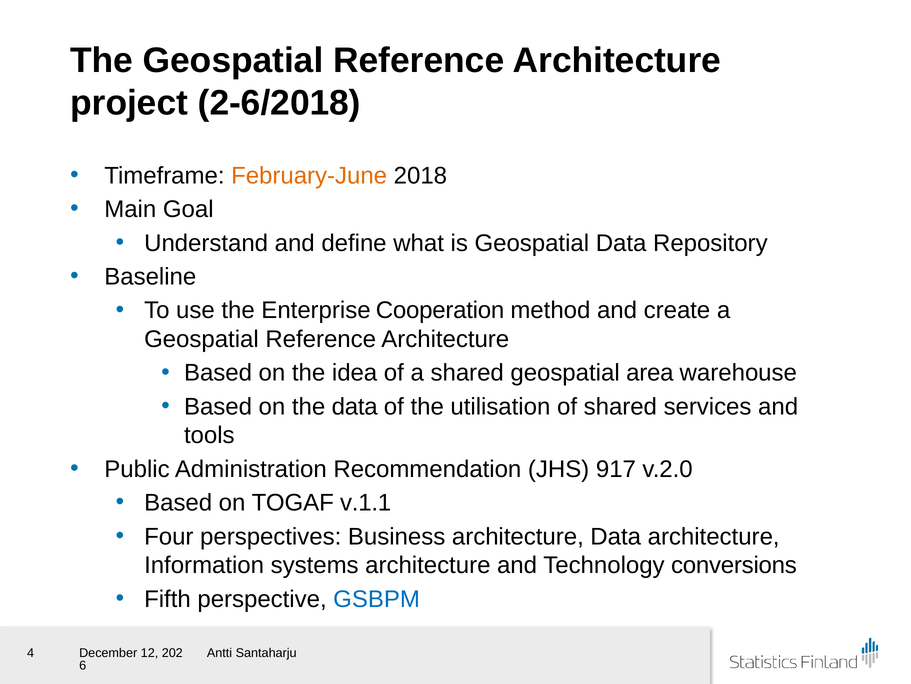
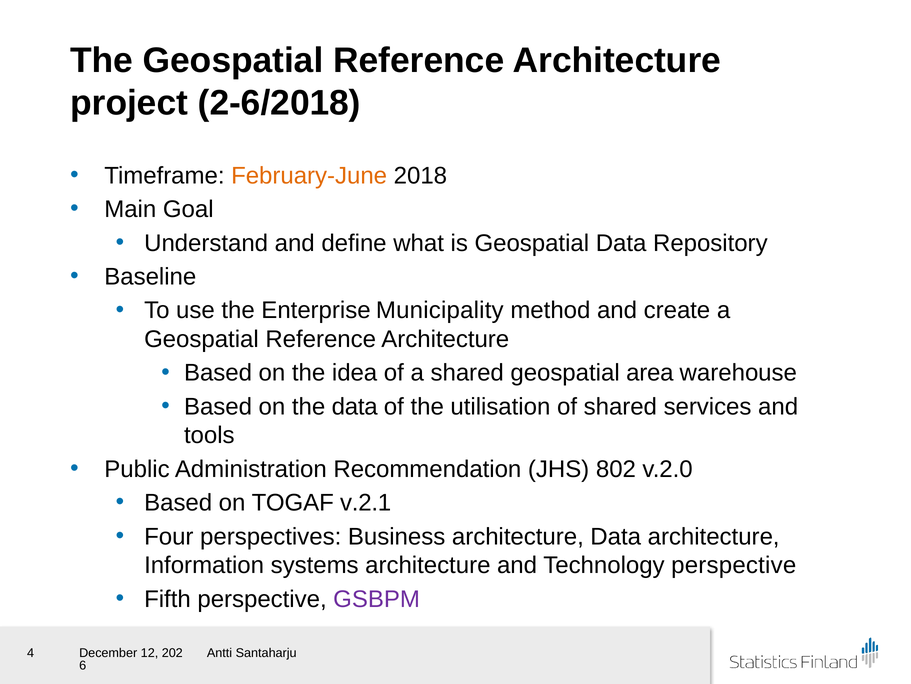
Cooperation: Cooperation -> Municipality (440, 310)
917: 917 -> 802 (616, 469)
v.1.1: v.1.1 -> v.2.1 (366, 502)
Technology conversions: conversions -> perspective (734, 565)
GSBPM colour: blue -> purple (377, 598)
